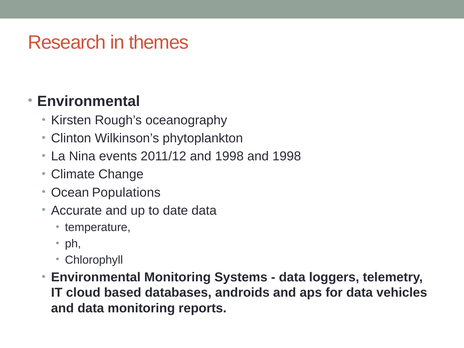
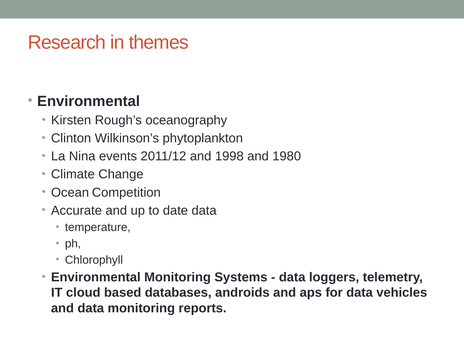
1998 and 1998: 1998 -> 1980 (287, 156)
Populations: Populations -> Competition (126, 192)
